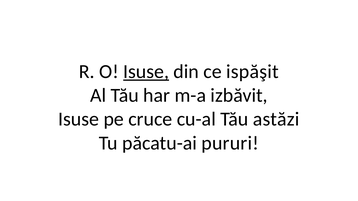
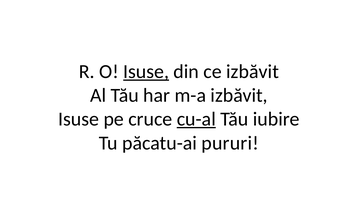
ce ispăşit: ispăşit -> izbăvit (253, 72)
cu-al underline: none -> present (196, 119)
astăzi: astăzi -> iubire (276, 119)
